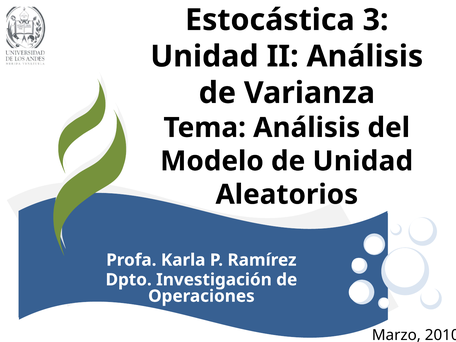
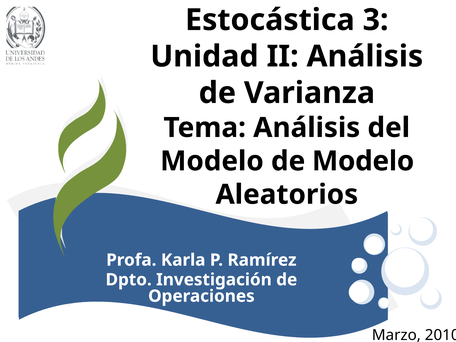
de Unidad: Unidad -> Modelo (363, 161)
